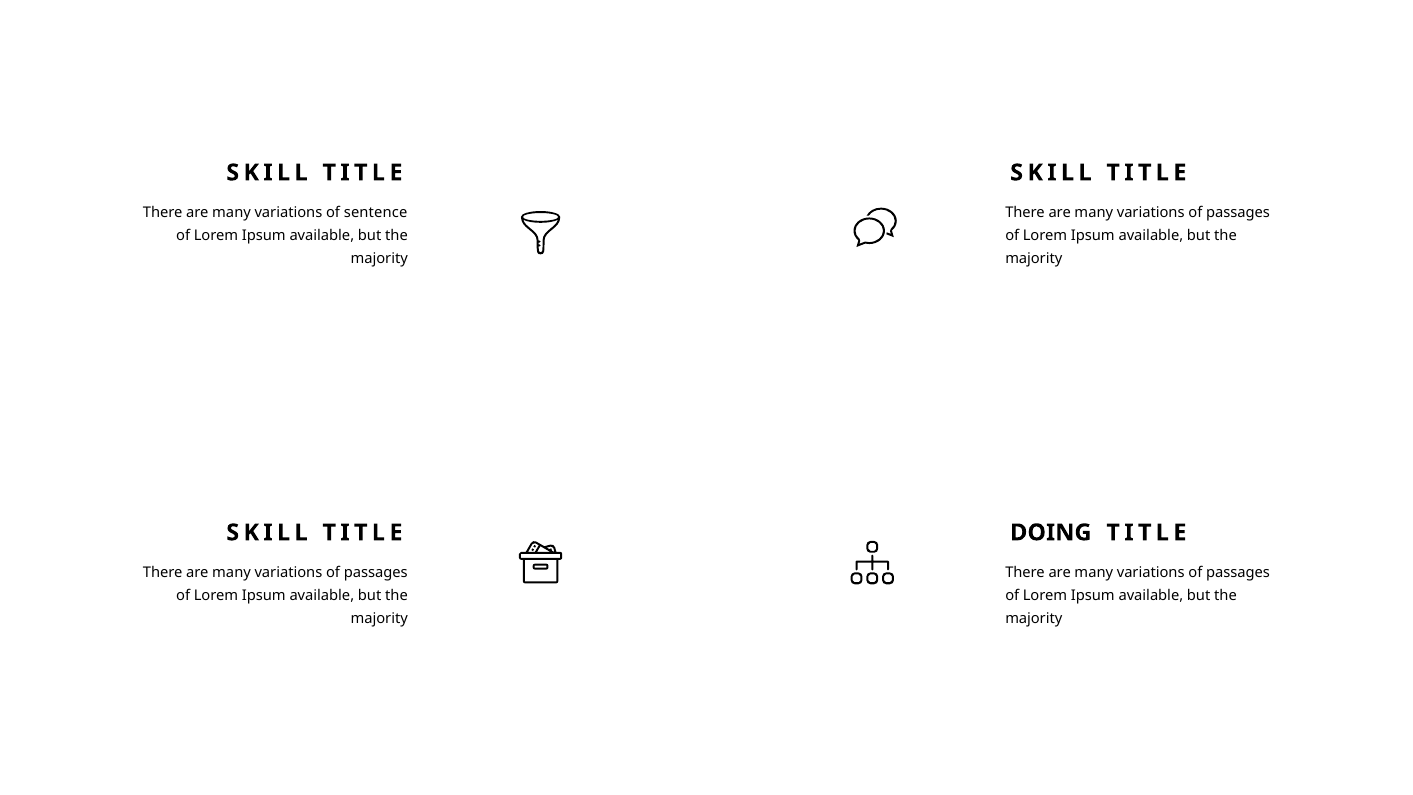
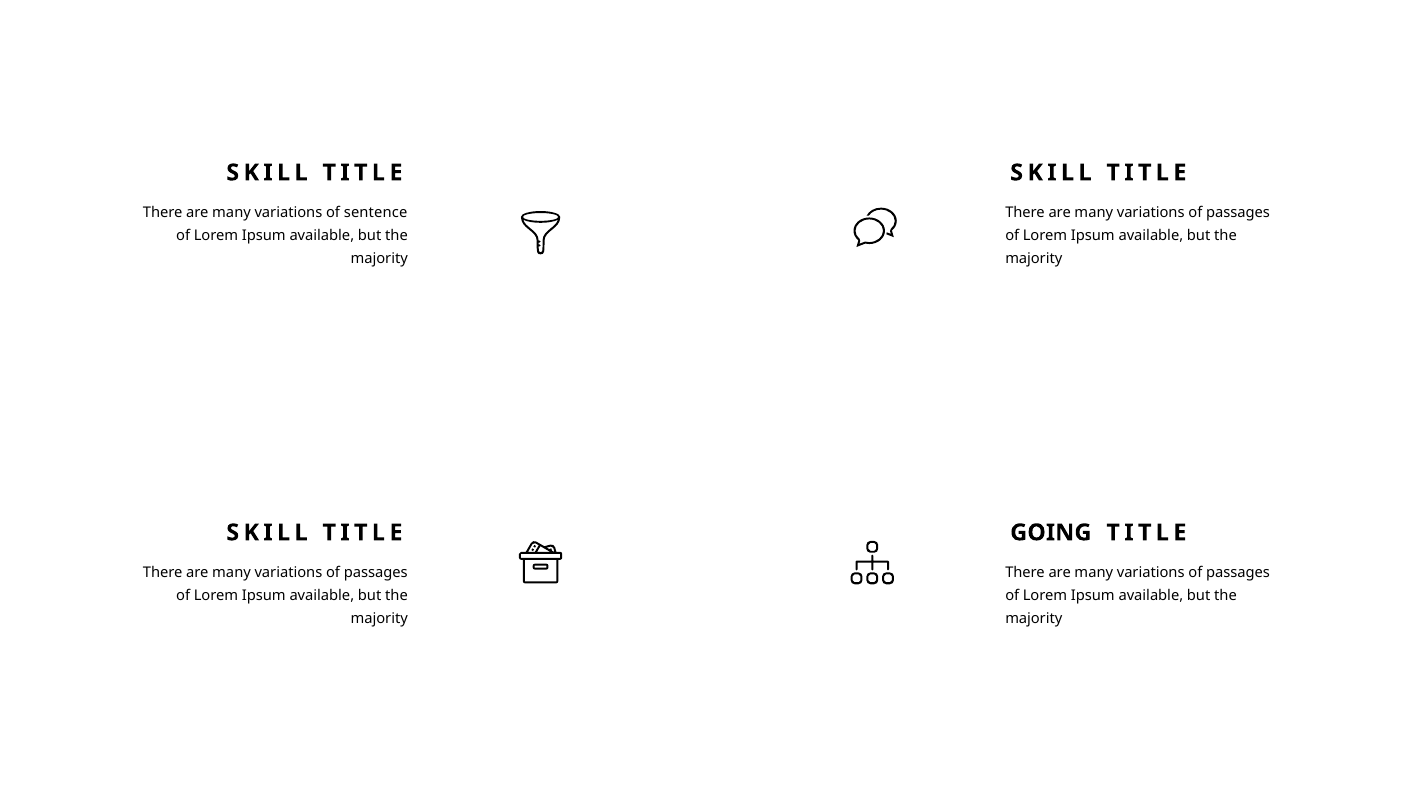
DOING: DOING -> GOING (1051, 532)
